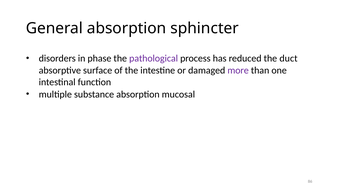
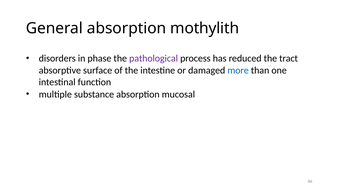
sphincter: sphincter -> mothylith (205, 28)
duct: duct -> tract (289, 58)
more colour: purple -> blue (238, 70)
